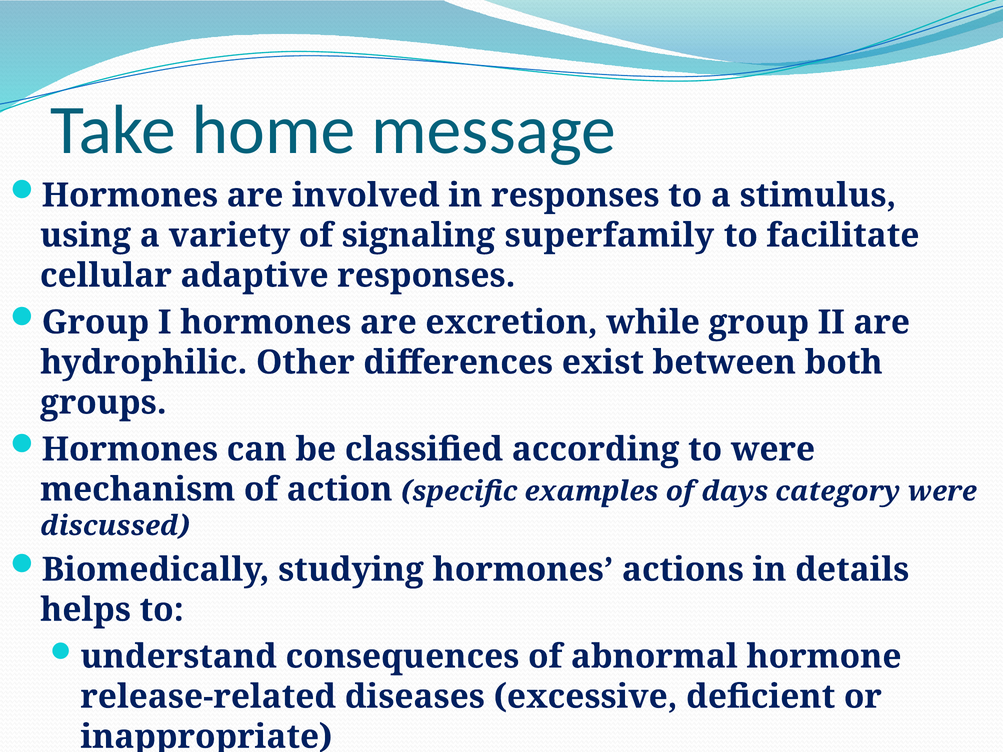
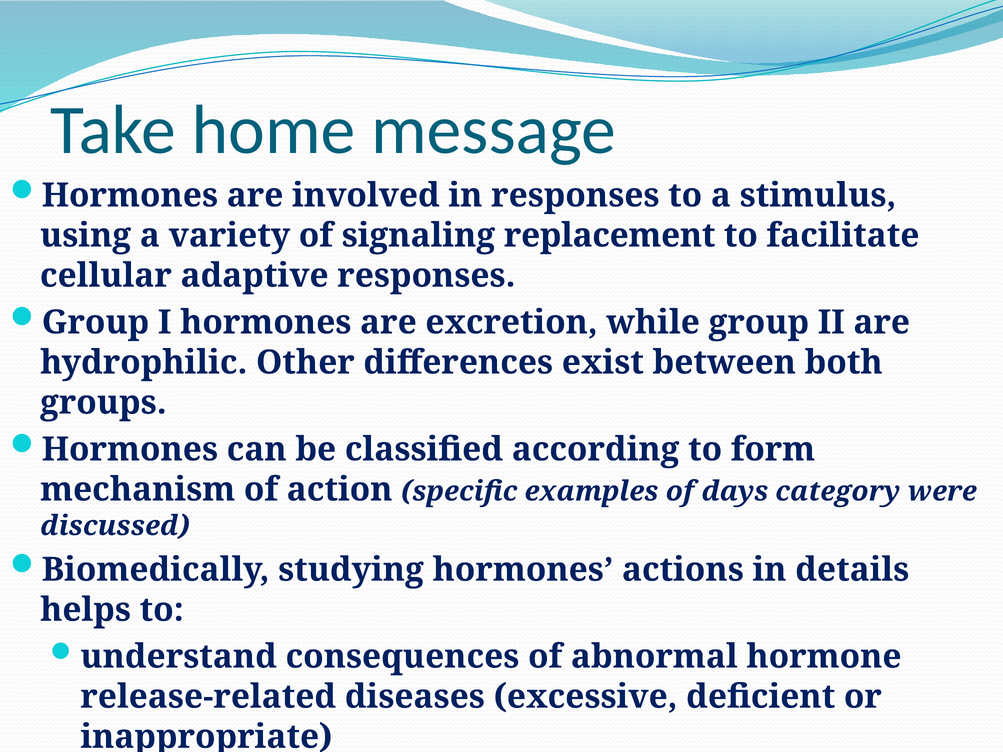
superfamily: superfamily -> replacement (610, 236)
to were: were -> form (773, 450)
